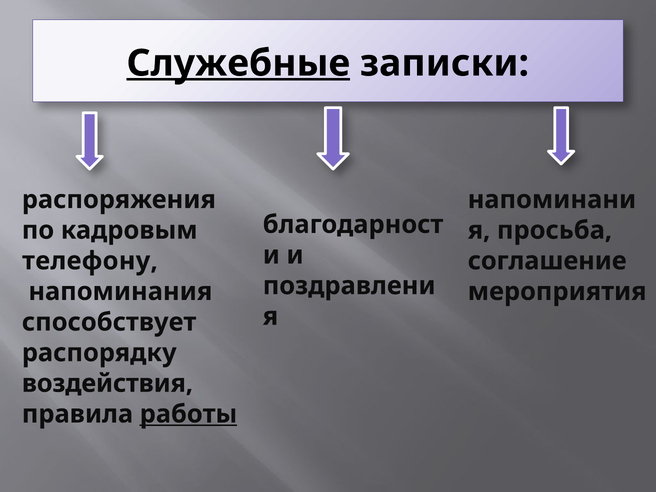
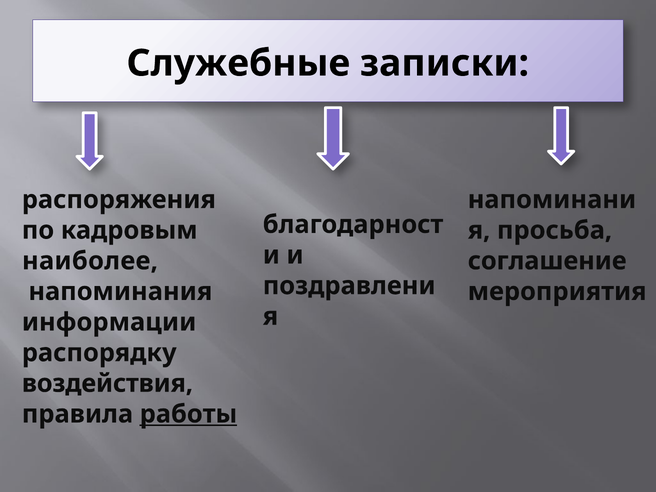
Служебные underline: present -> none (238, 63)
телефону: телефону -> наиболее (90, 261)
способствует: способствует -> информации (109, 322)
